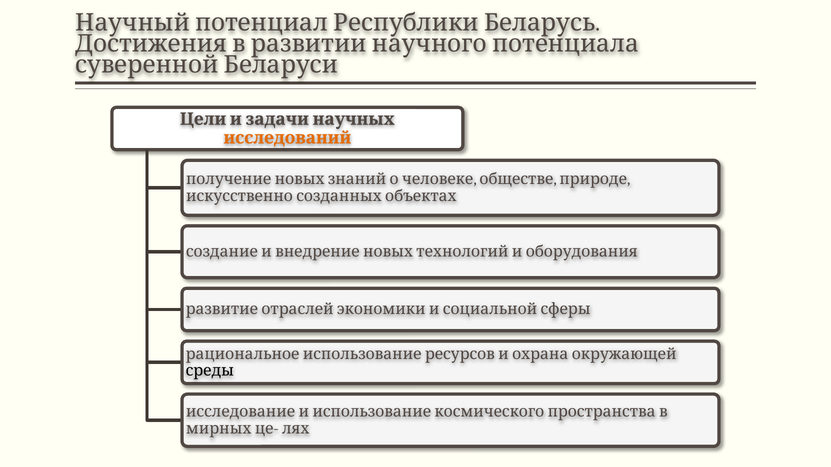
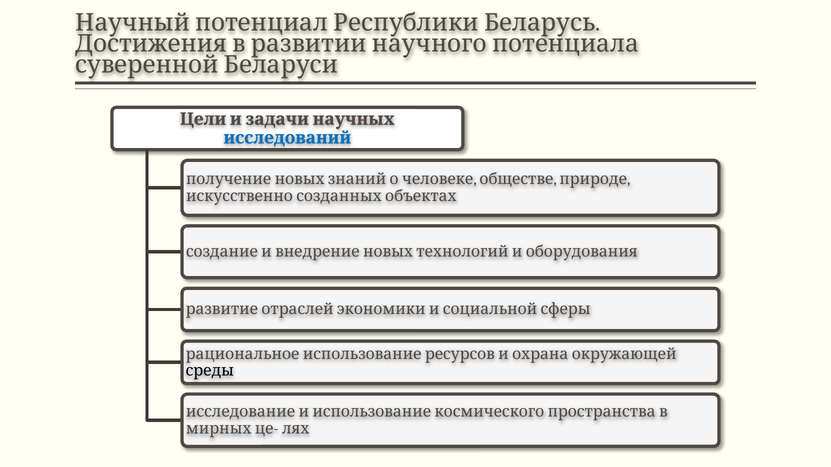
исследований colour: orange -> blue (287, 138)
